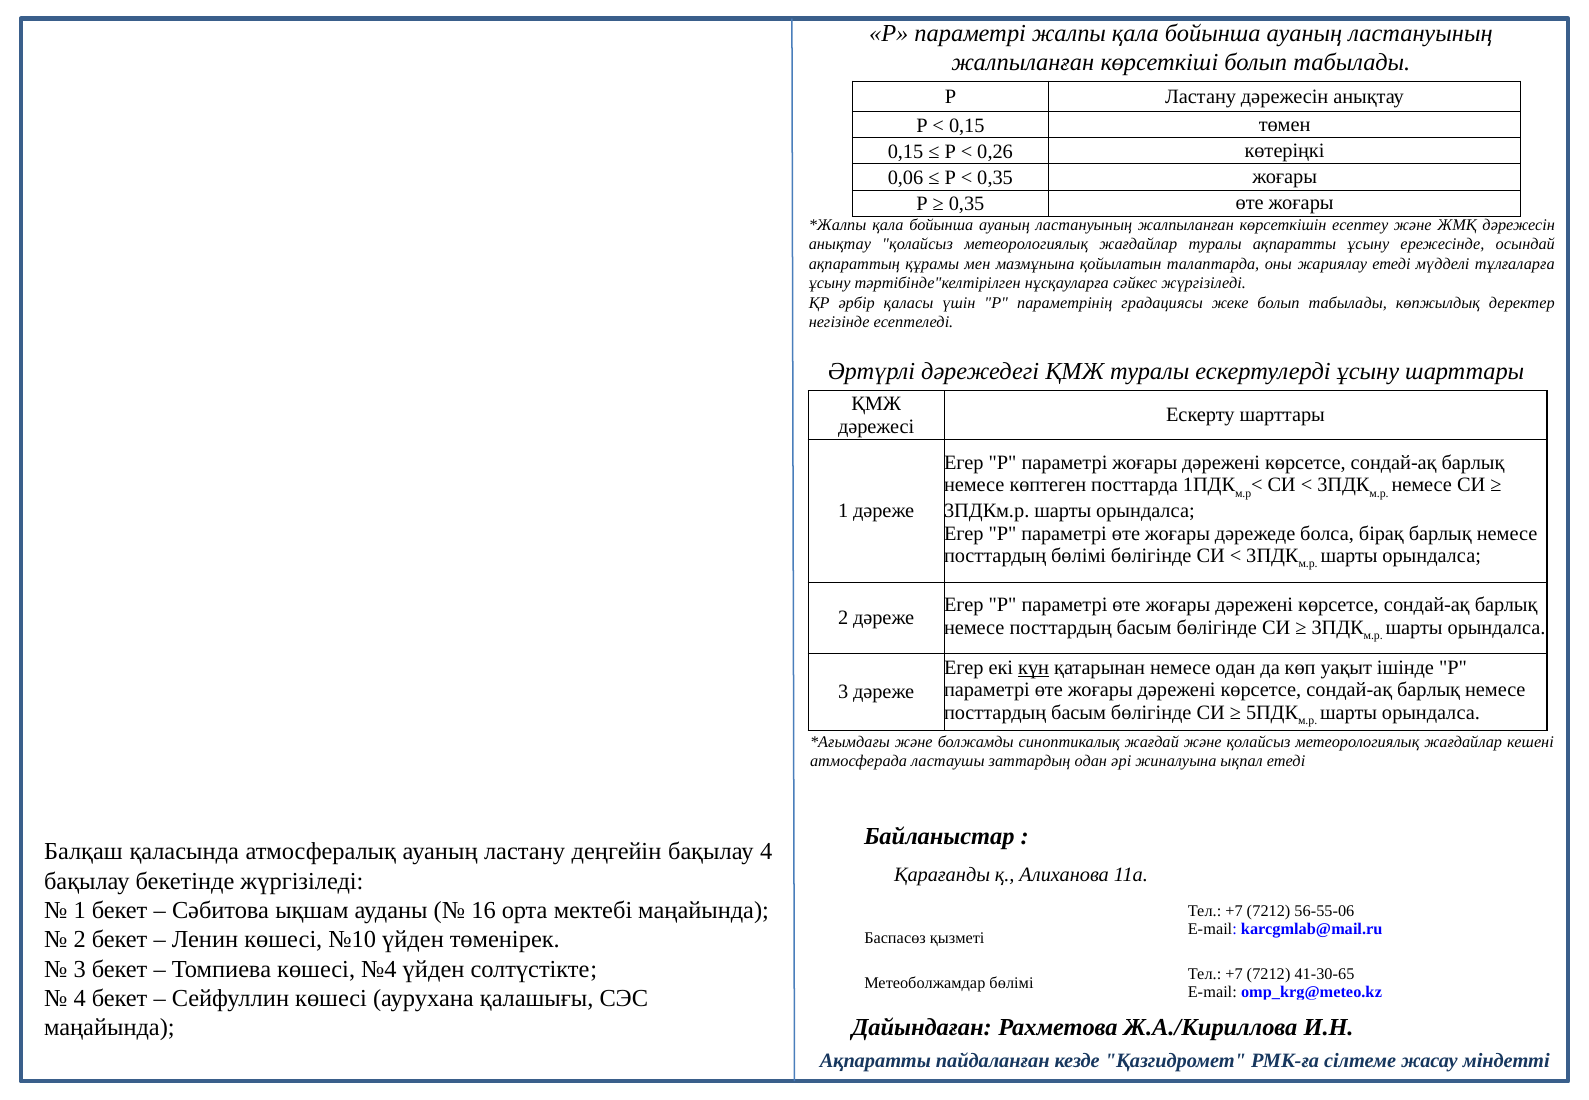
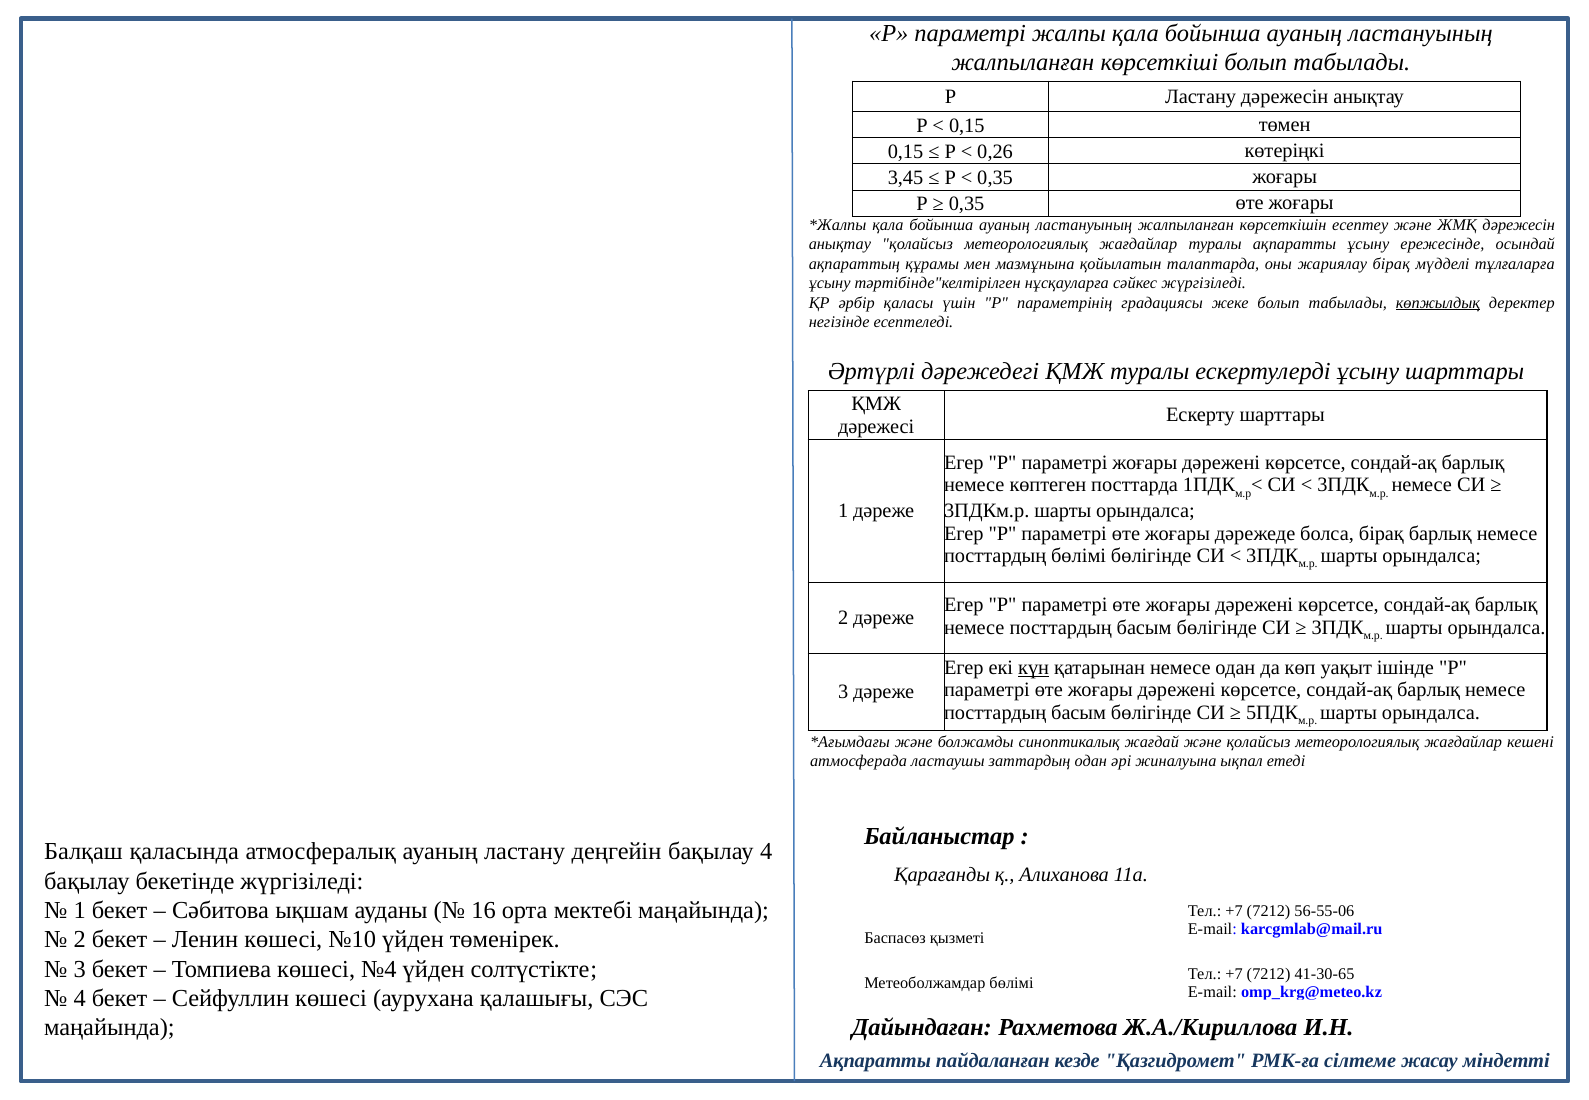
0,06: 0,06 -> 3,45 (906, 178)
жариялау етеді: етеді -> бірақ (1391, 264)
көпжылдық underline: none -> present (1438, 303)
